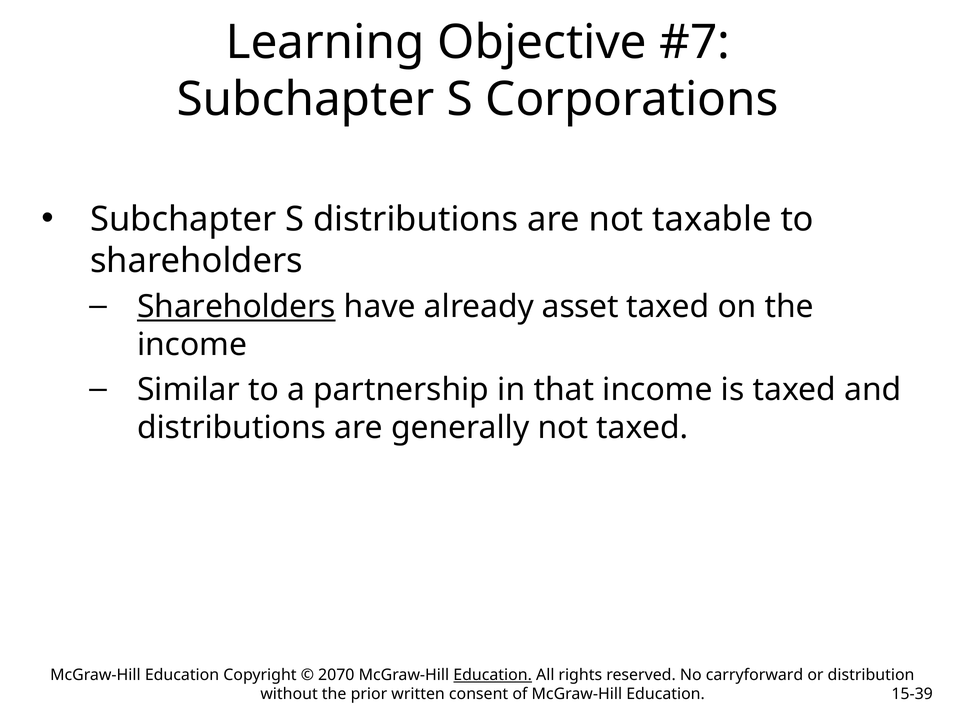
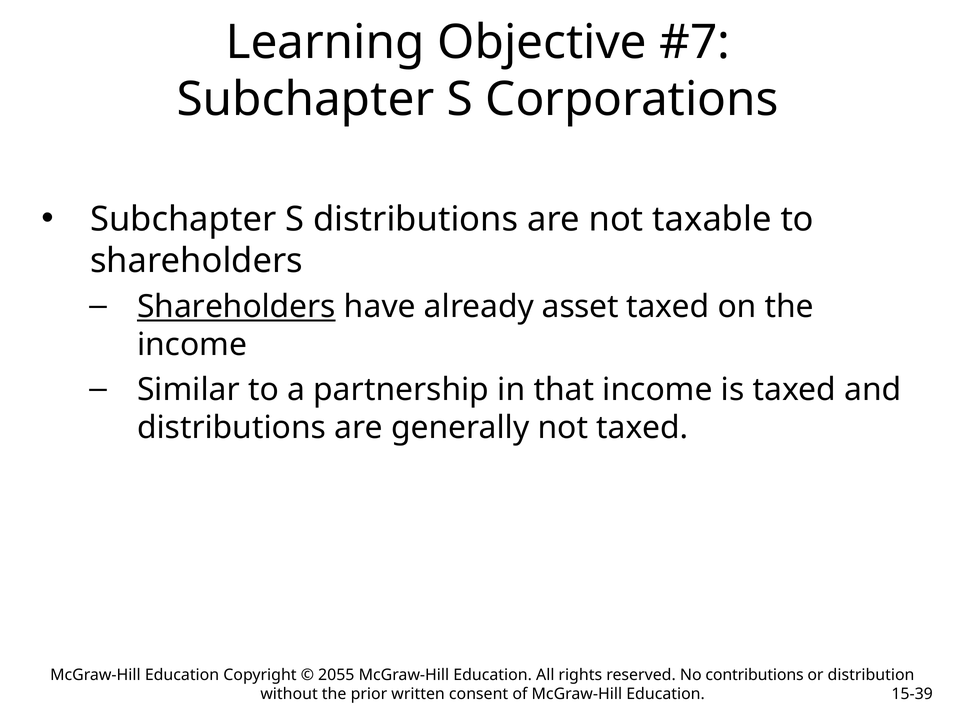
2070: 2070 -> 2055 (336, 675)
Education underline: present -> none (493, 675)
carryforward: carryforward -> contributions (755, 675)
